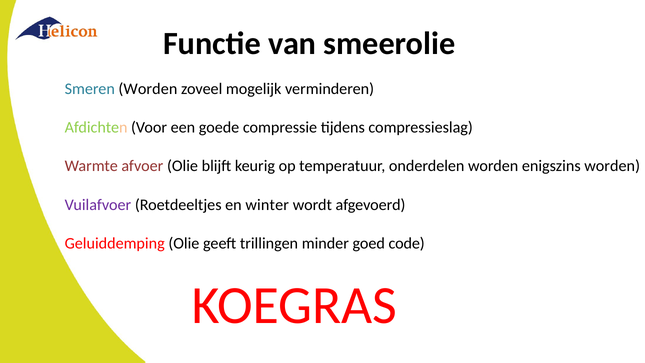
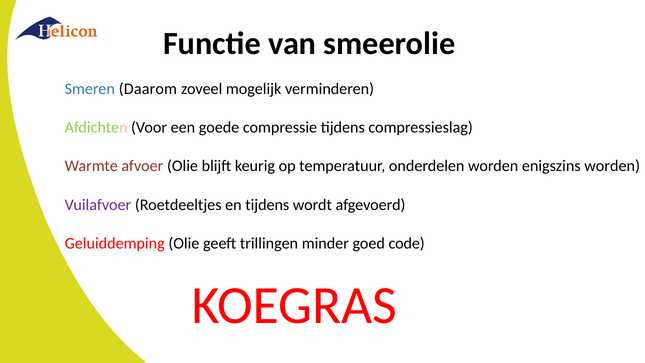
Smeren Worden: Worden -> Daarom (148, 89)
en winter: winter -> tijdens (267, 205)
